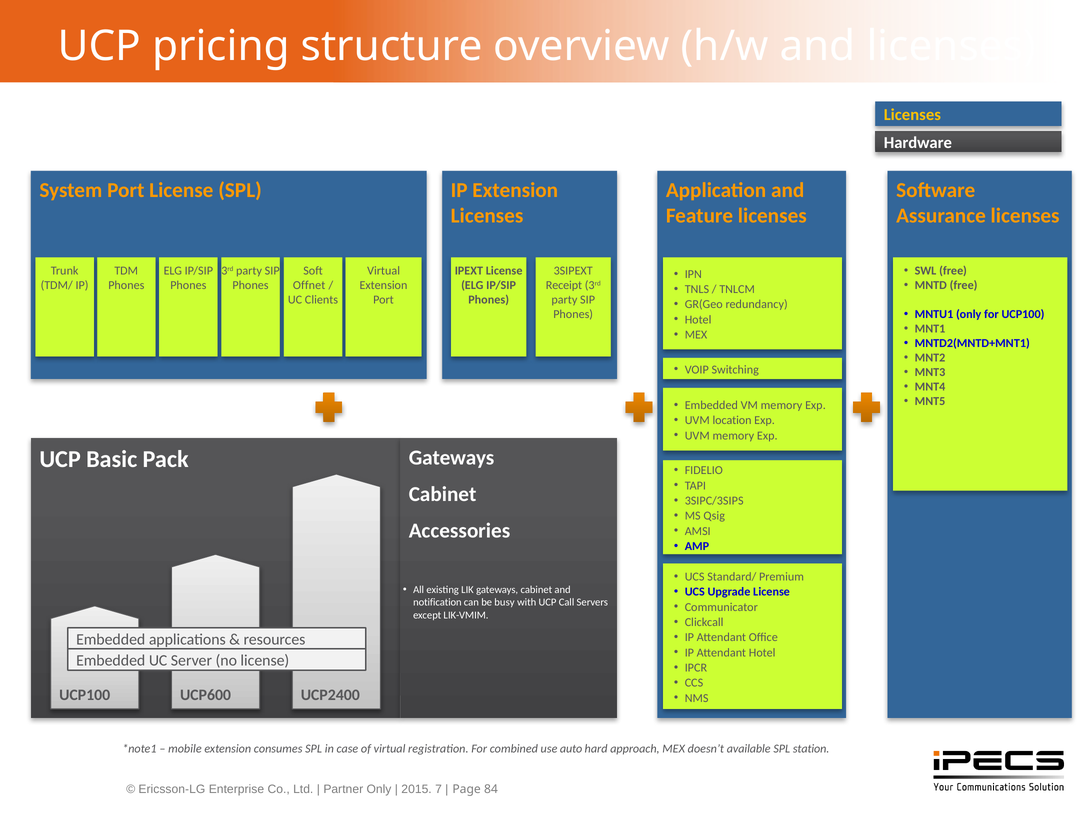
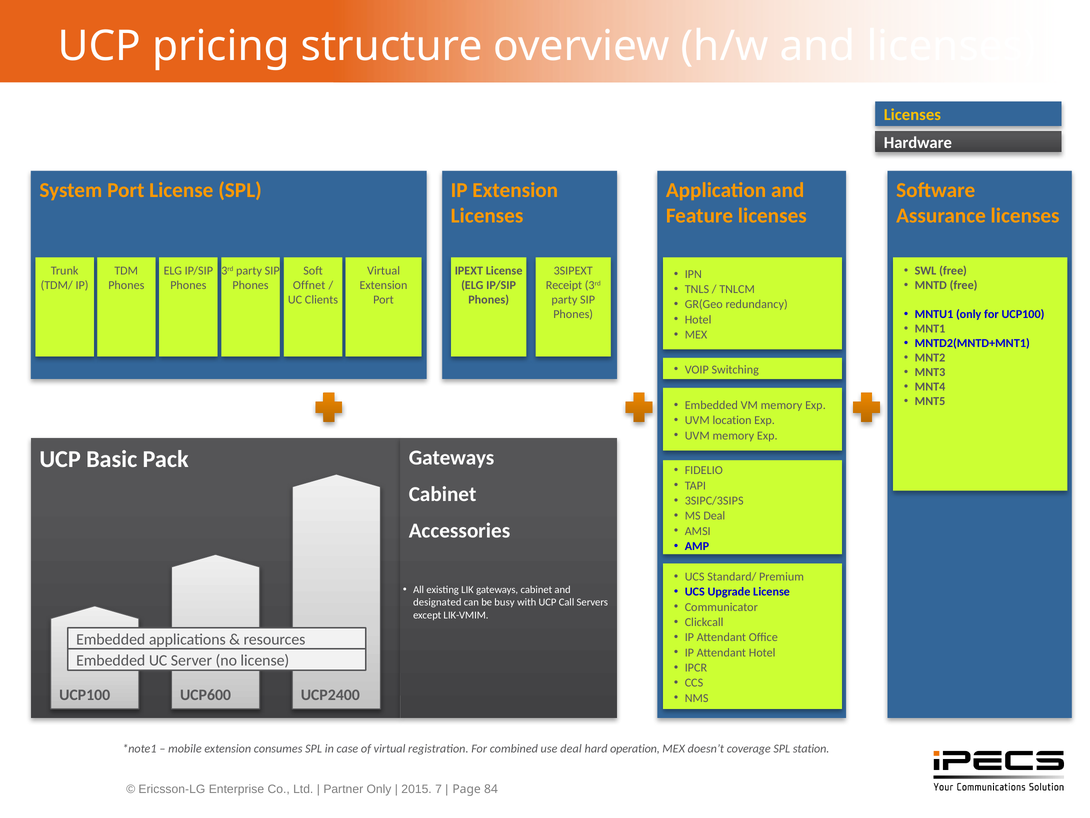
MS Qsig: Qsig -> Deal (714, 516)
notification: notification -> designated (437, 602)
use auto: auto -> deal (571, 748)
approach: approach -> operation (635, 748)
available: available -> coverage (749, 748)
